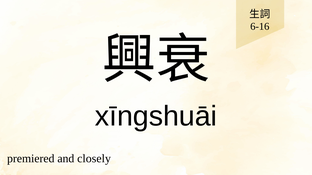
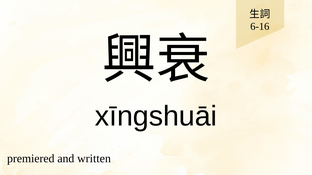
closely: closely -> written (94, 159)
